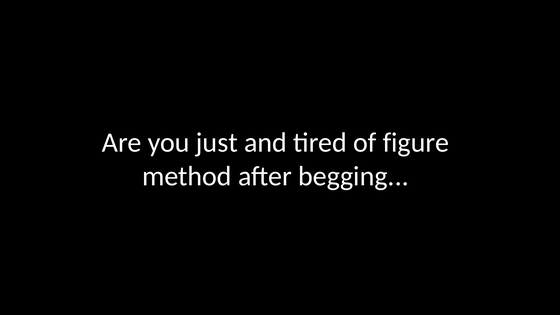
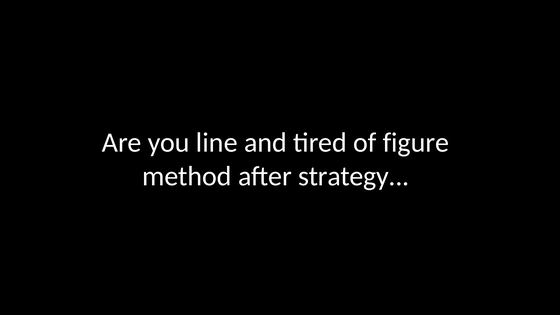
just: just -> line (217, 143)
begging: begging -> strategy (354, 176)
